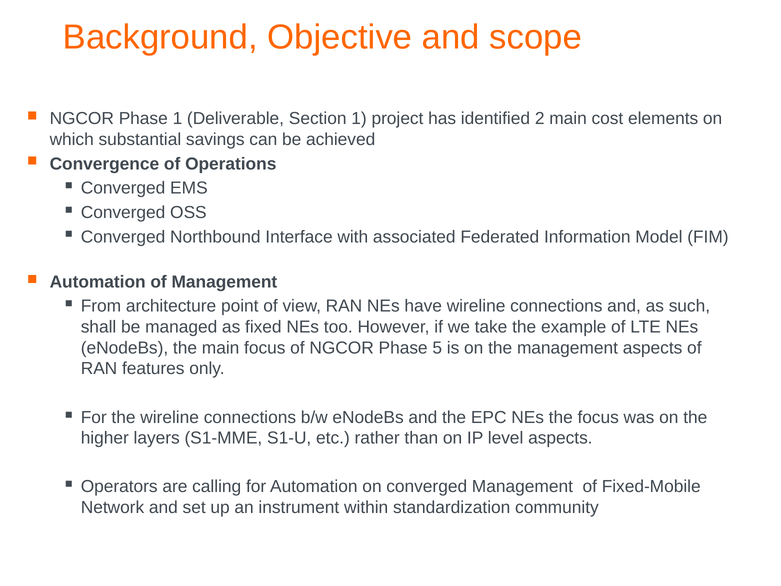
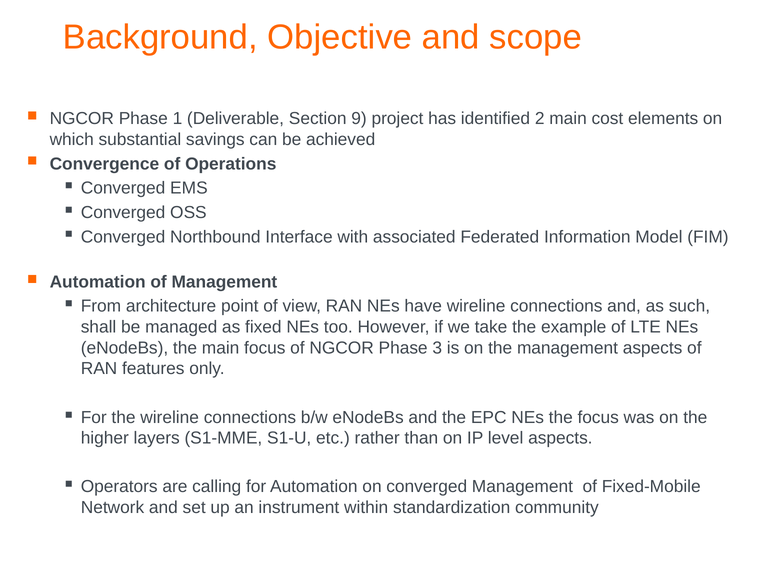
Section 1: 1 -> 9 (359, 119)
5: 5 -> 3 (437, 348)
